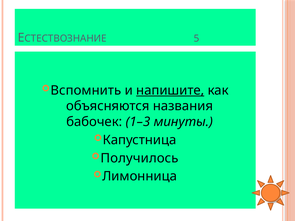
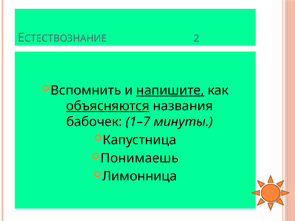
5: 5 -> 2 (196, 39)
объясняются underline: none -> present (108, 106)
1–3: 1–3 -> 1–7 (138, 122)
Получилось: Получилось -> Понимаешь (140, 158)
